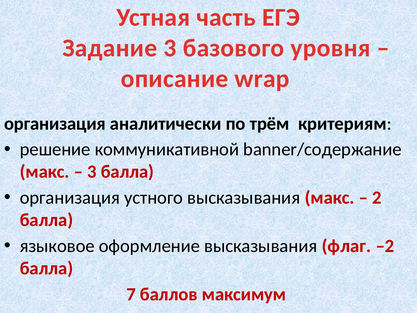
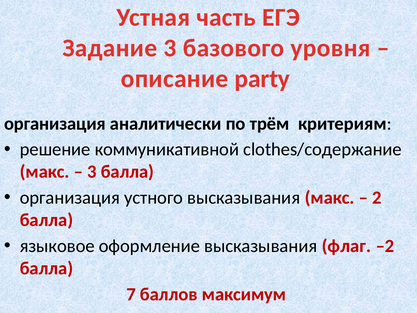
wrap: wrap -> party (262, 79)
banner/содержание: banner/содержание -> clothes/содержание (323, 149)
